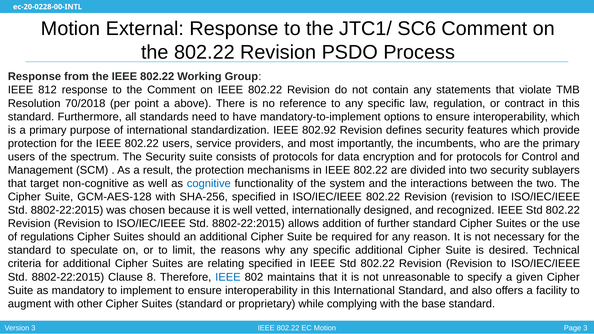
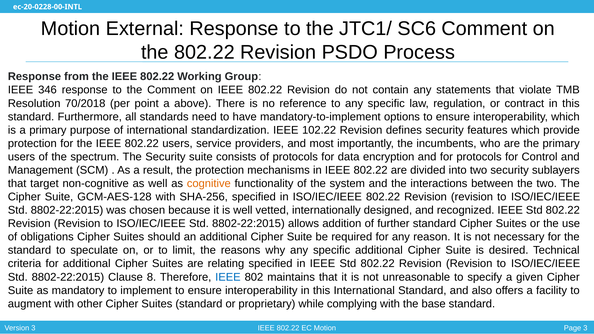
812: 812 -> 346 (47, 90)
802.92: 802.92 -> 102.22 (319, 130)
cognitive colour: blue -> orange (209, 184)
regulations: regulations -> obligations (47, 237)
